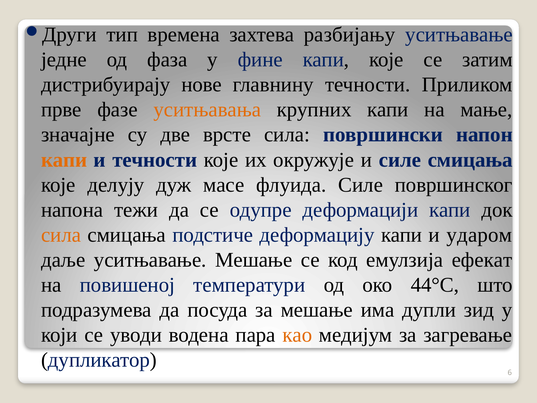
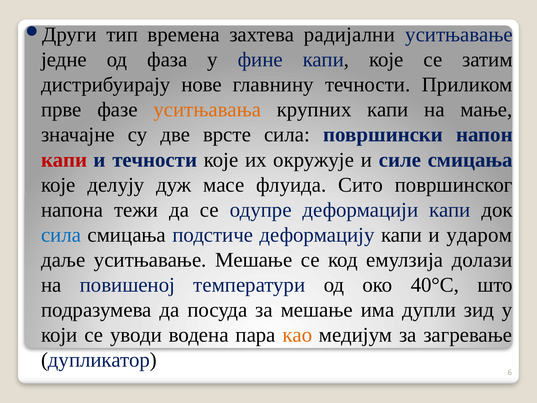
разбијању: разбијању -> радијални (349, 35)
капи colour: orange -> red (64, 160)
флуида Силе: Силе -> Сито (361, 185)
сила colour: orange -> blue (61, 235)
ефекат: ефекат -> долази (482, 260)
44°С: 44°С -> 40°С (435, 285)
